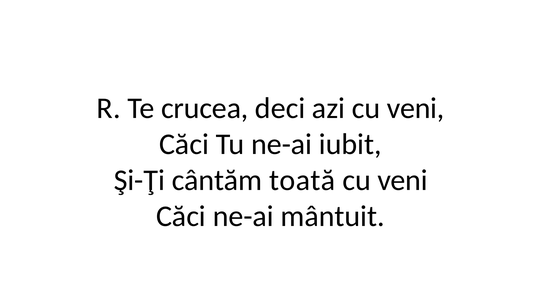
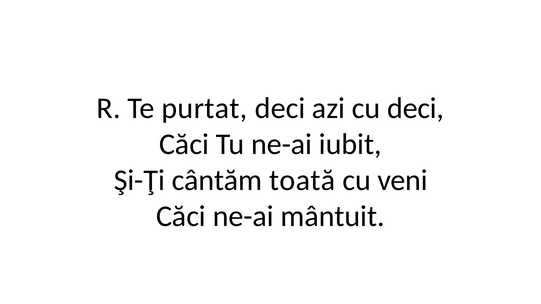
crucea: crucea -> purtat (204, 108)
azi cu veni: veni -> deci (416, 108)
